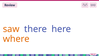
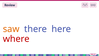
where colour: orange -> red (16, 39)
